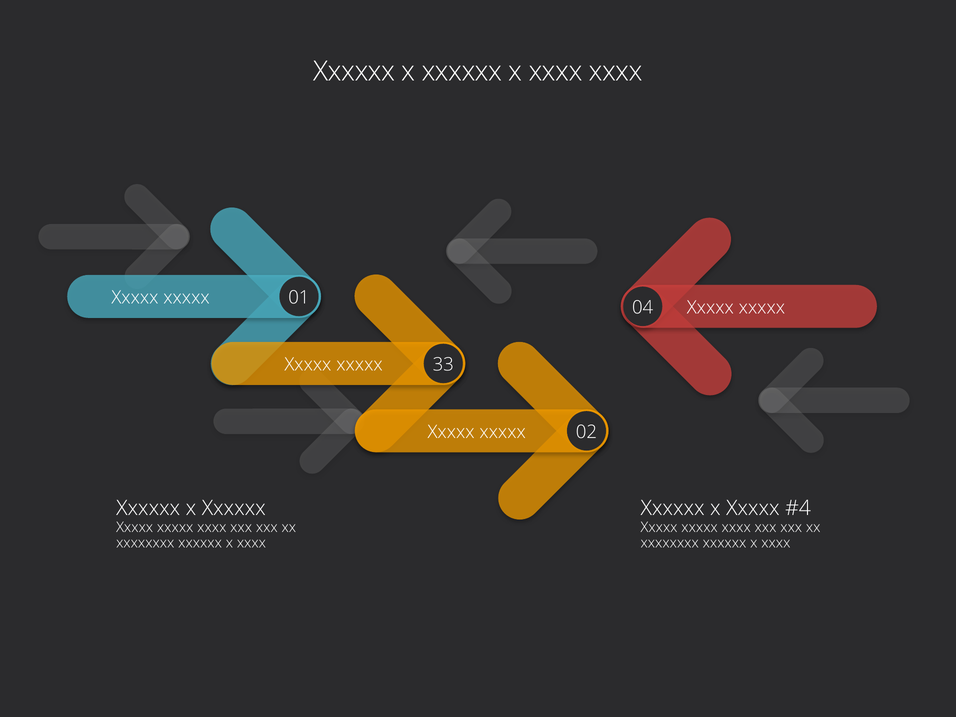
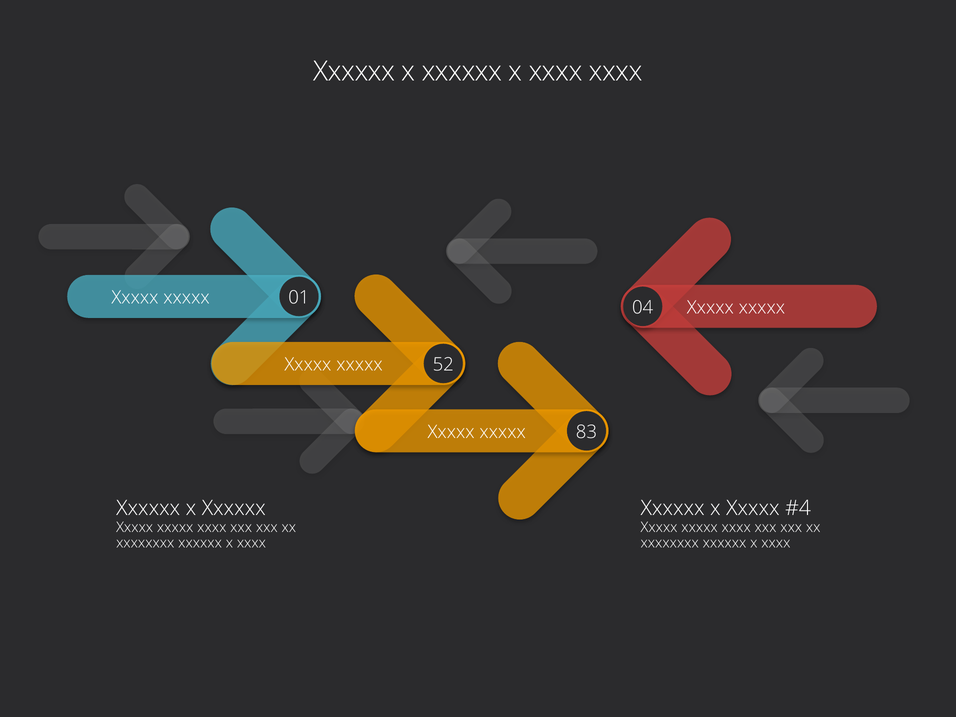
33: 33 -> 52 (443, 365)
02: 02 -> 83 (586, 432)
